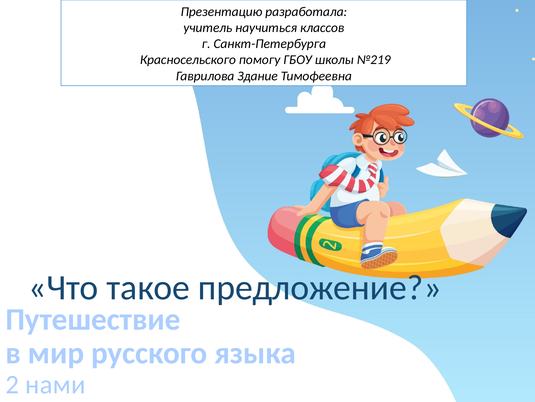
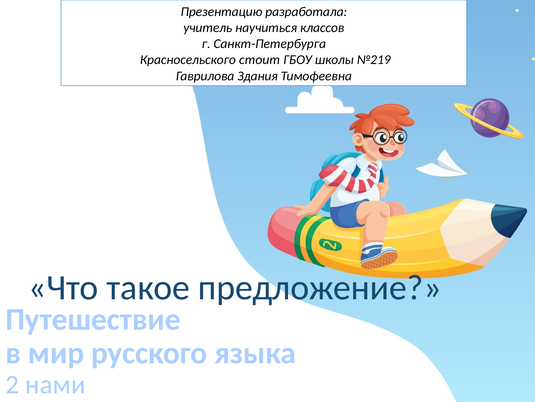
помогу: помогу -> стоит (260, 60)
Здание: Здание -> Здания (258, 76)
